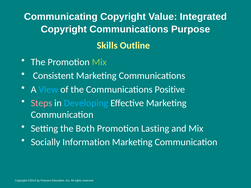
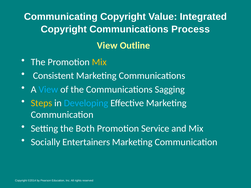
Purpose: Purpose -> Process (191, 29)
Skills: Skills -> View (107, 46)
Mix colour: light green -> yellow (99, 62)
Positive: Positive -> Sagging (170, 90)
Steps colour: pink -> yellow (41, 103)
Lasting: Lasting -> Service (155, 129)
Information: Information -> Entertainers (86, 142)
